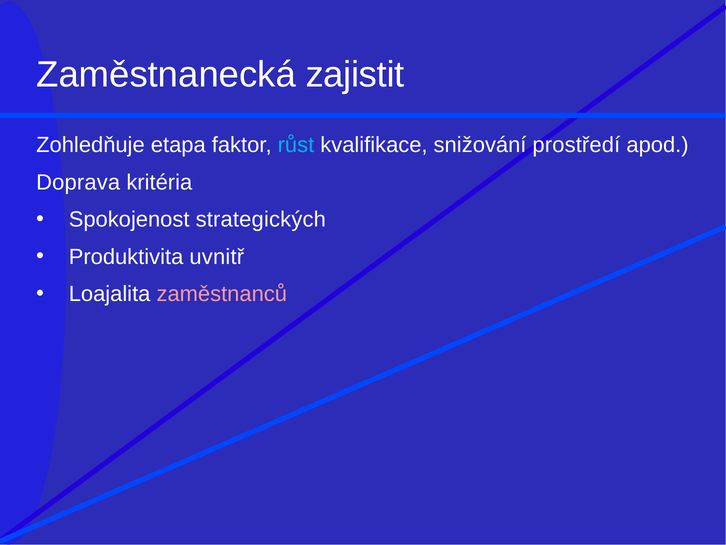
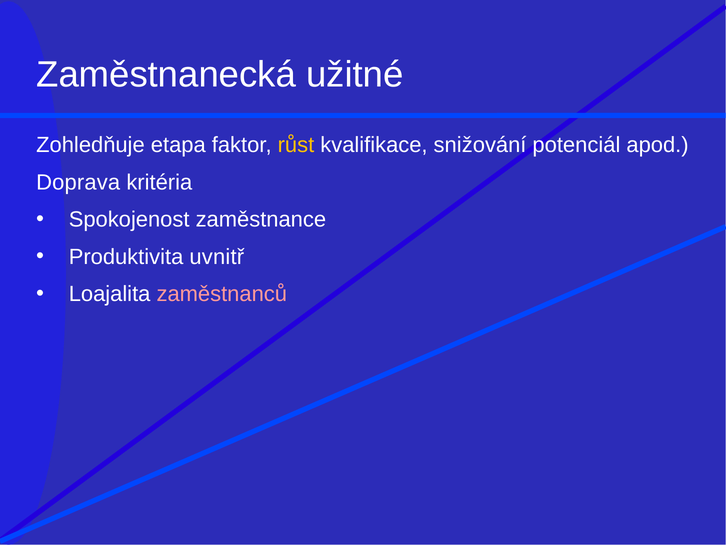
zajistit: zajistit -> užitné (355, 74)
růst colour: light blue -> yellow (296, 145)
prostředí: prostředí -> potenciál (576, 145)
strategických: strategických -> zaměstnance (261, 219)
